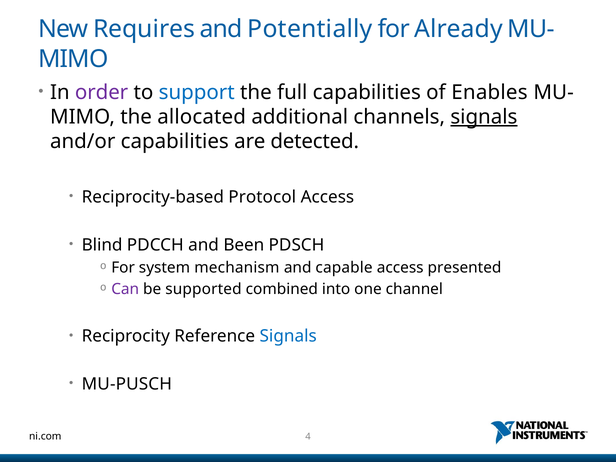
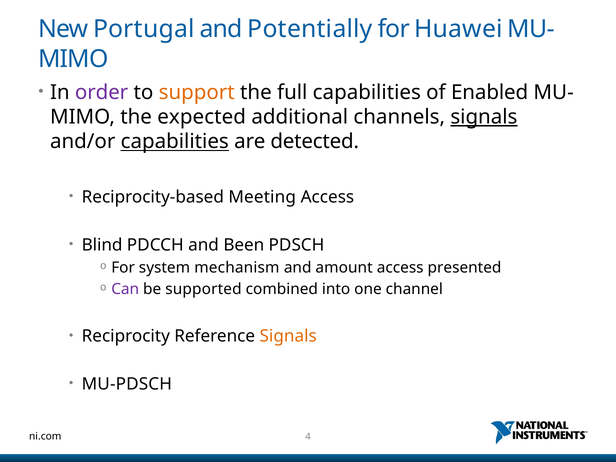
Requires: Requires -> Portugal (144, 29)
Already: Already -> Huawei (459, 29)
support colour: blue -> orange (197, 92)
Enables: Enables -> Enabled (490, 92)
allocated: allocated -> expected (202, 117)
capabilities underline: none -> present (175, 142)
Protocol: Protocol -> Meeting (262, 197)
capable: capable -> amount (344, 267)
Signals colour: blue -> orange (288, 336)
MU-PUSCH: MU-PUSCH -> MU-PDSCH (127, 384)
